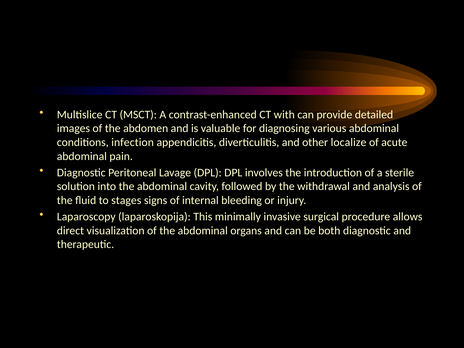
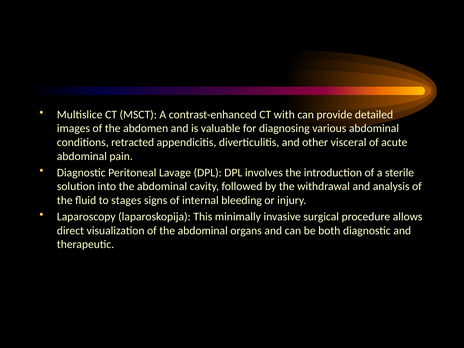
infection: infection -> retracted (133, 142)
localize: localize -> visceral (349, 142)
